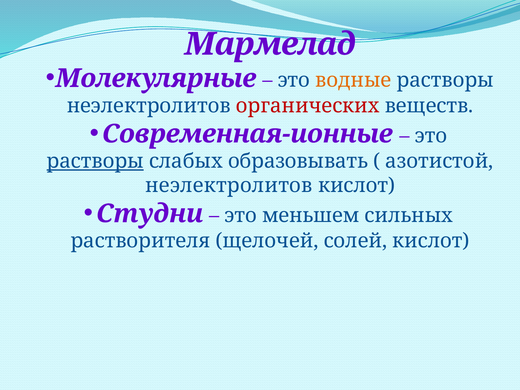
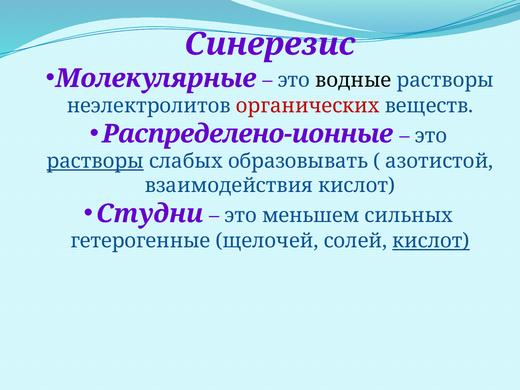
Мармелад: Мармелад -> Синерезис (270, 44)
водные colour: orange -> black (353, 80)
Современная-ионные: Современная-ионные -> Распределено-ионные (248, 134)
неэлектролитов: неэлектролитов -> взаимодействия (229, 185)
растворителя: растворителя -> гетерогенные (140, 241)
кислот underline: none -> present (431, 241)
